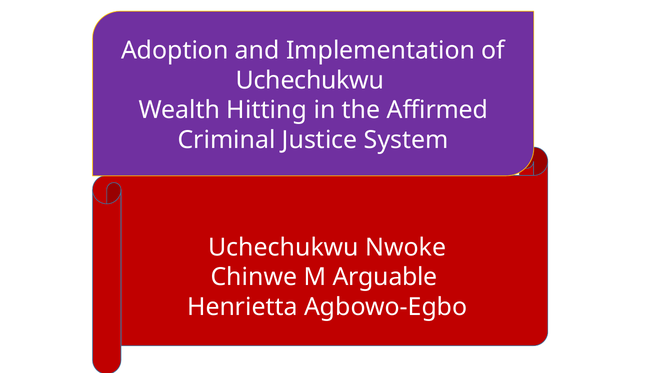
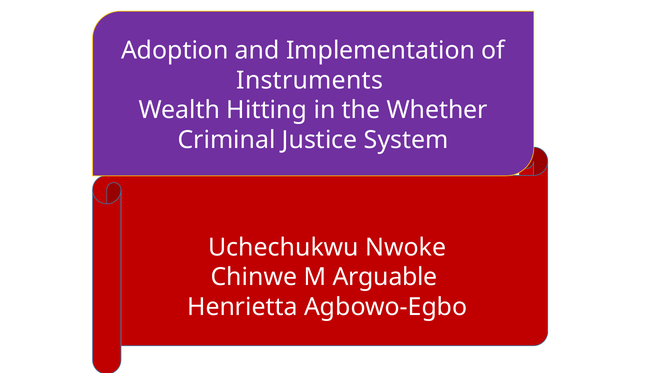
Uchechukwu: Uchechukwu -> Instruments (310, 80)
Affirmed: Affirmed -> Whether (437, 110)
